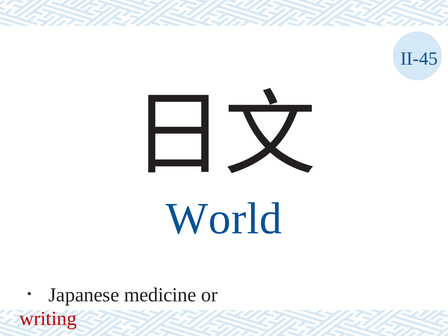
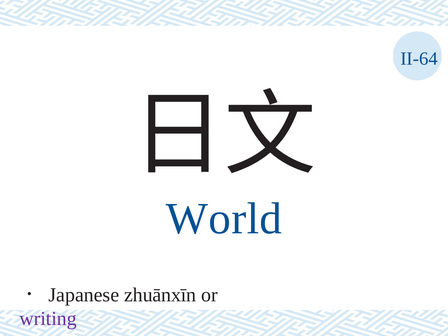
II-45: II-45 -> II-64 (419, 59)
medicine: medicine -> zhuānxīn (160, 295)
writing colour: red -> purple (48, 319)
